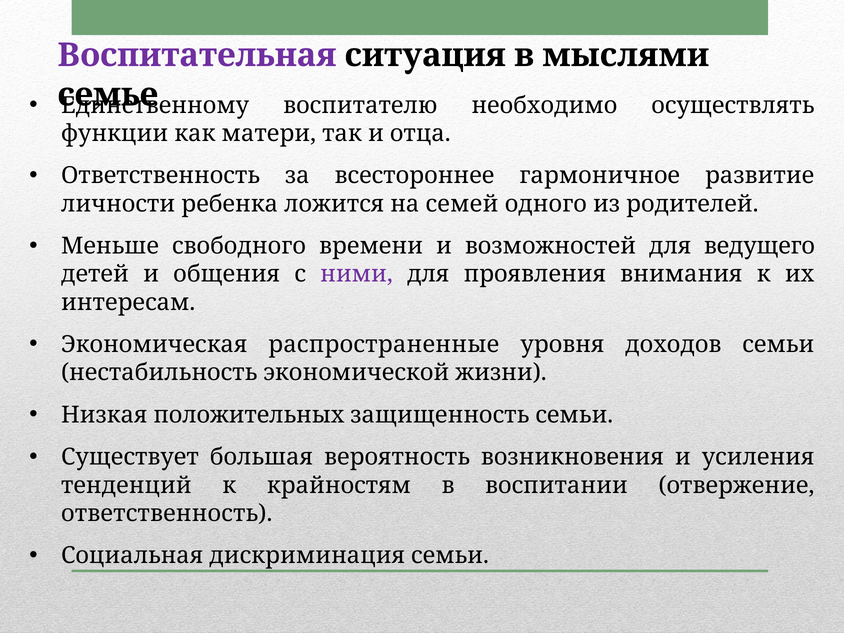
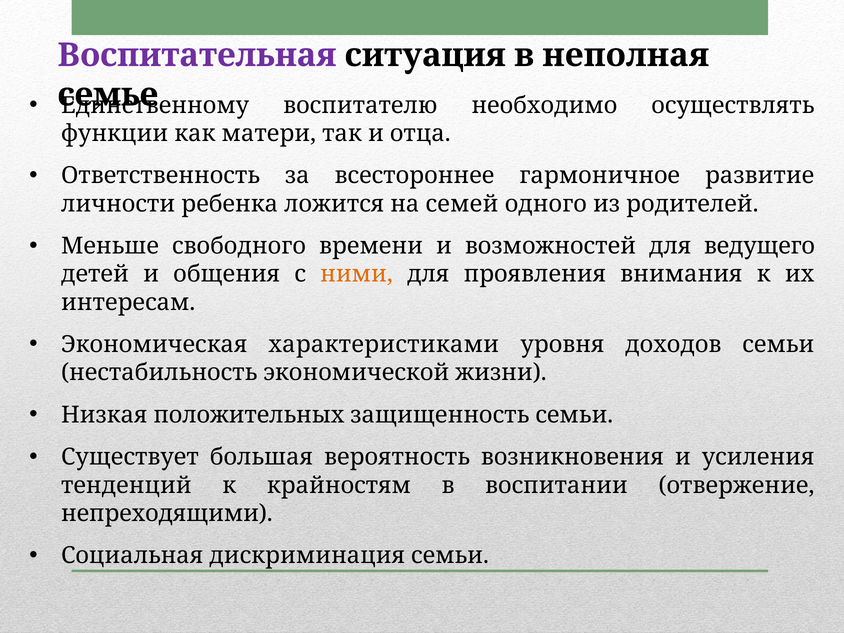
мыслями: мыслями -> неполная (626, 55)
ними colour: purple -> orange (356, 274)
распространенные: распространенные -> характеристиками (384, 345)
ответственность: ответственность -> непреходящими (167, 513)
